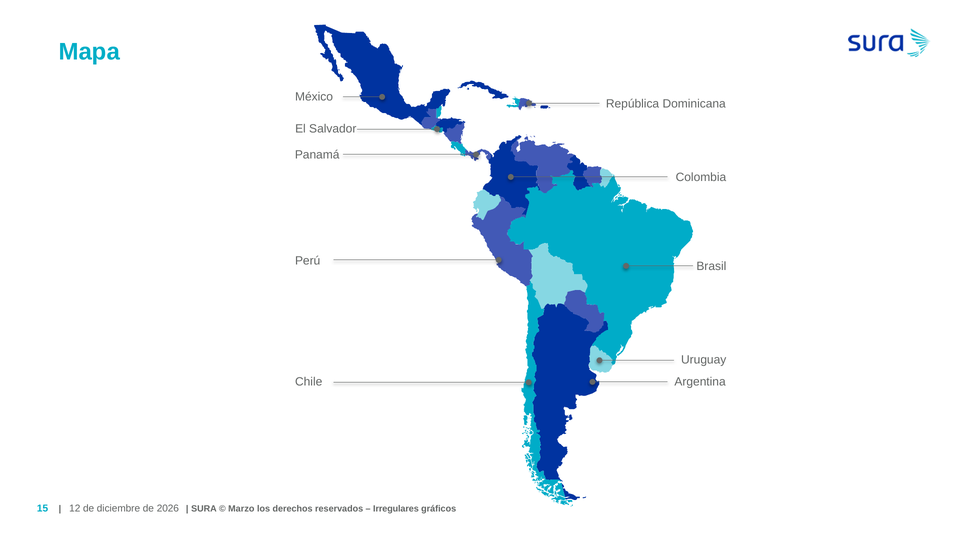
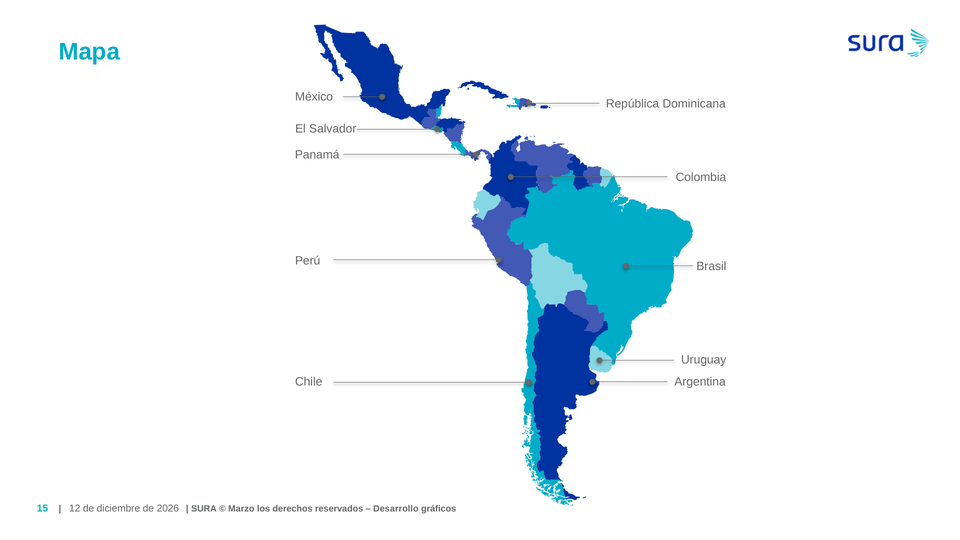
Irregulares: Irregulares -> Desarrollo (396, 509)
